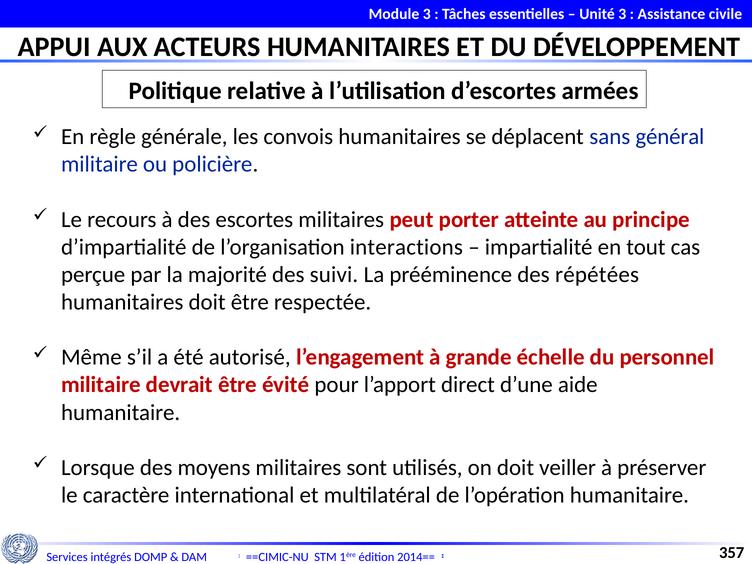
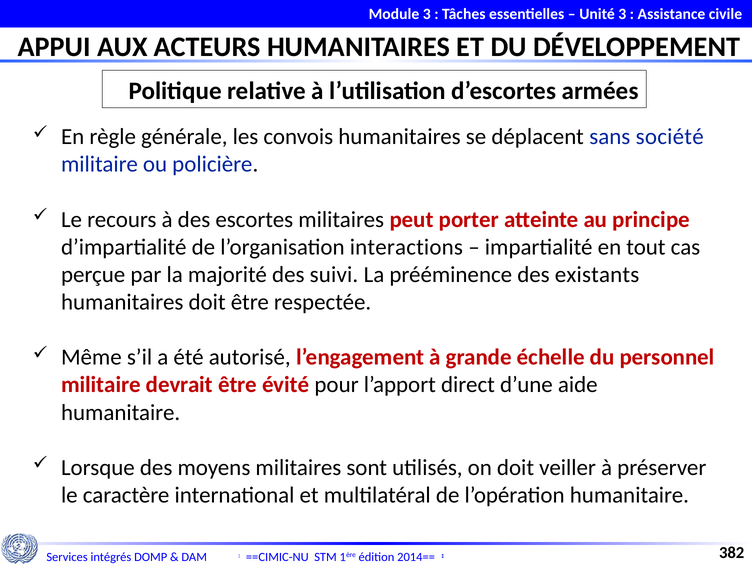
général: général -> société (670, 137)
répétées: répétées -> existants (597, 275)
357: 357 -> 382 (732, 553)
